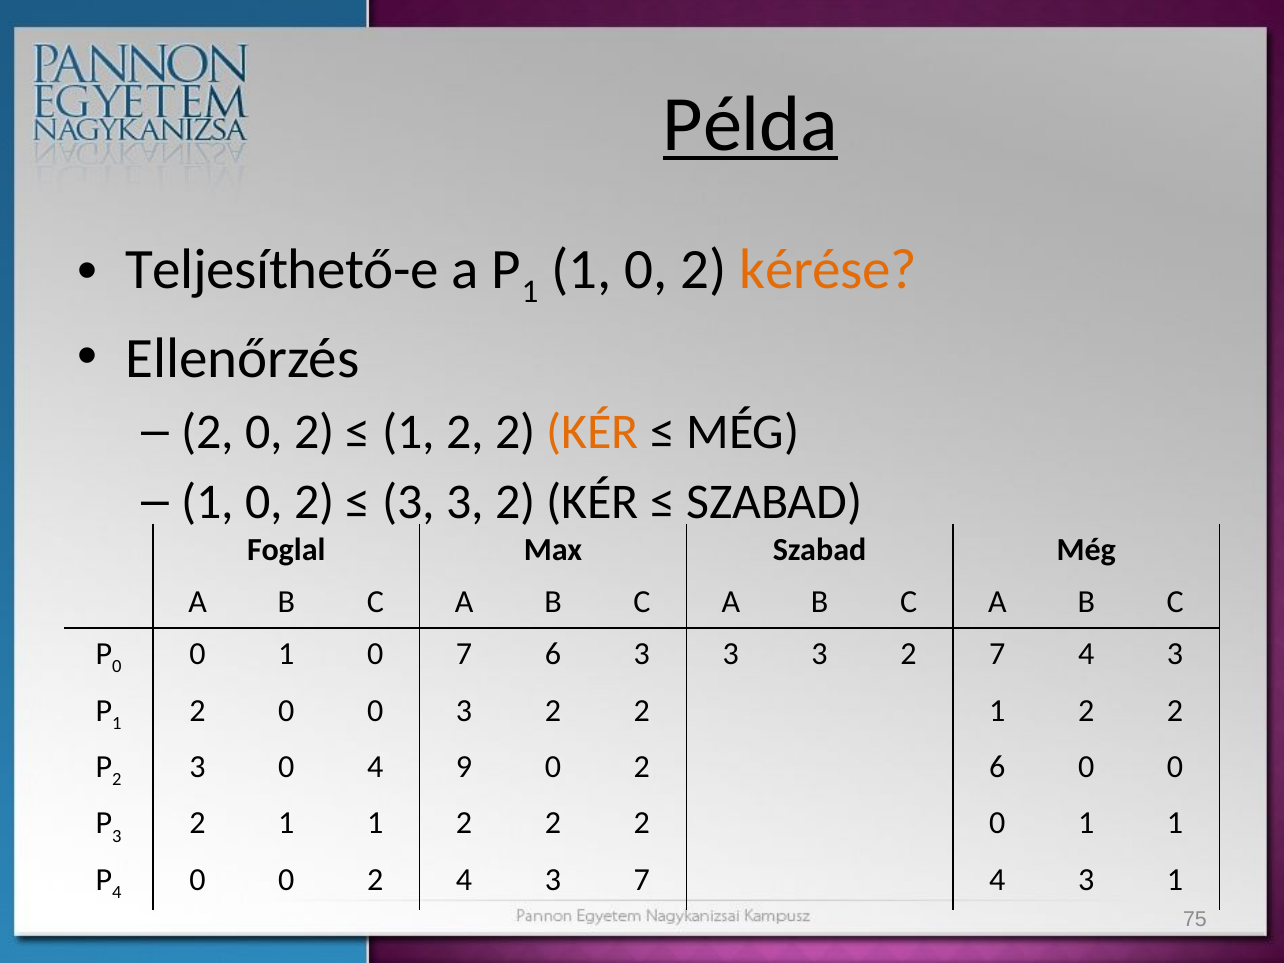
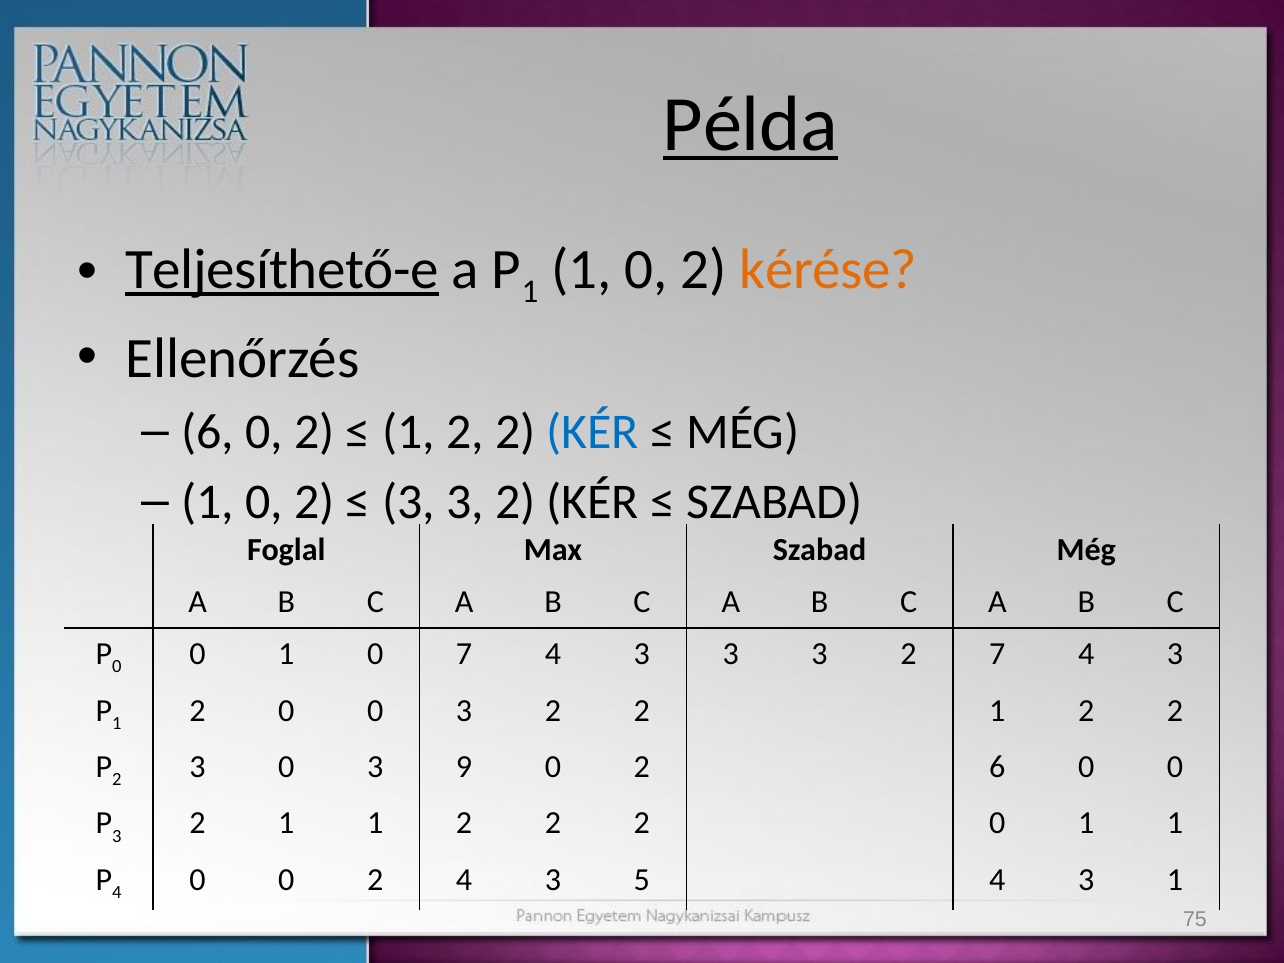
Teljesíthető-e underline: none -> present (282, 269)
2: 2 -> 6 (208, 432)
KÉR colour: orange -> blue (593, 432)
0 7 6: 6 -> 4 (553, 654)
3 0 4: 4 -> 3 (375, 767)
3 7: 7 -> 5 (642, 880)
